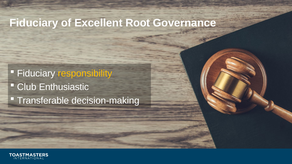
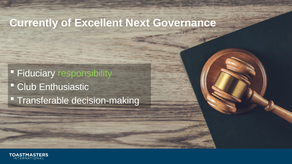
Fiduciary: Fiduciary -> Currently (34, 23)
Root: Root -> Next (138, 23)
responsibility colour: yellow -> light green (85, 74)
